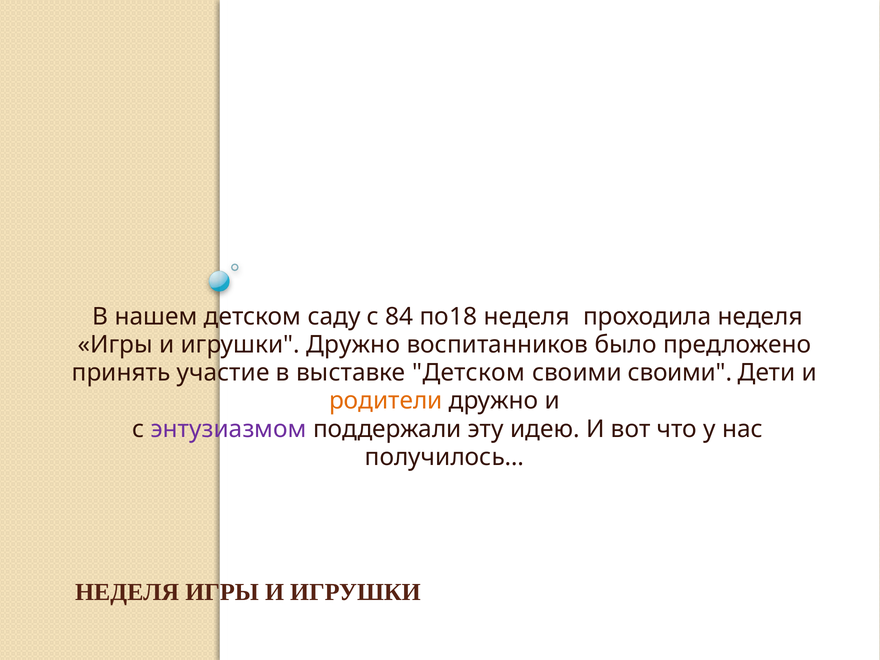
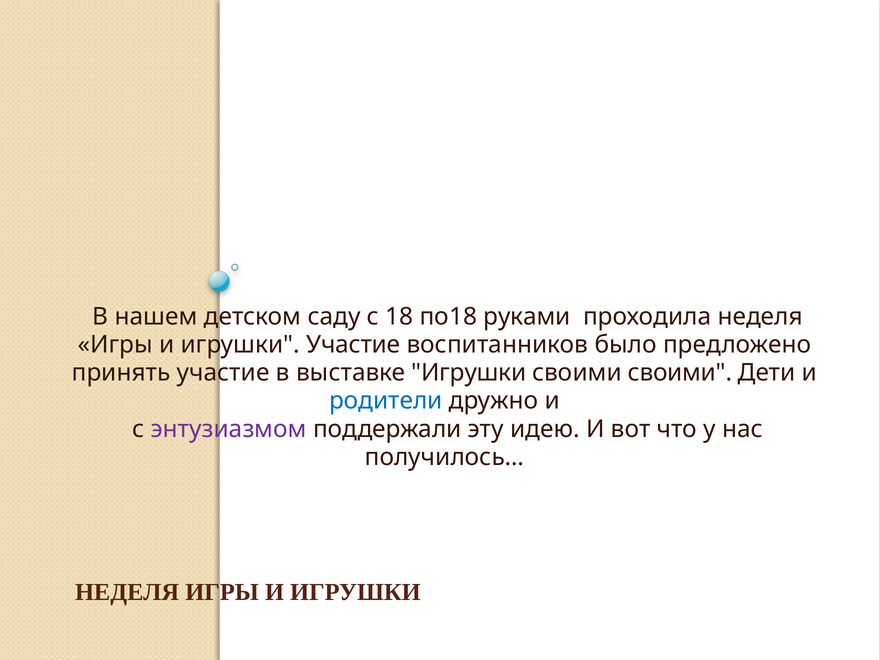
84: 84 -> 18 (399, 317)
по18 неделя: неделя -> руками (527, 317)
игрушки Дружно: Дружно -> Участие (353, 345)
выставке Детском: Детском -> Игрушки (469, 373)
родители colour: orange -> blue (386, 401)
